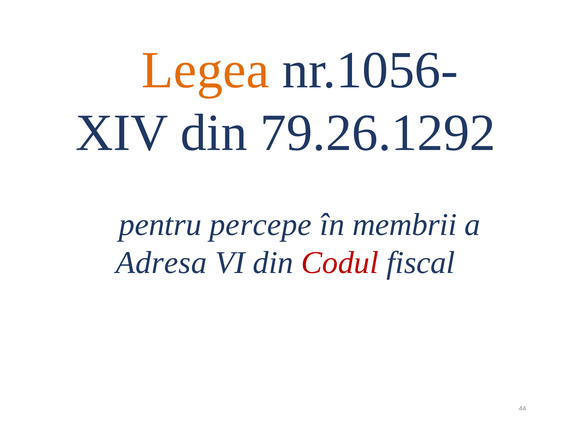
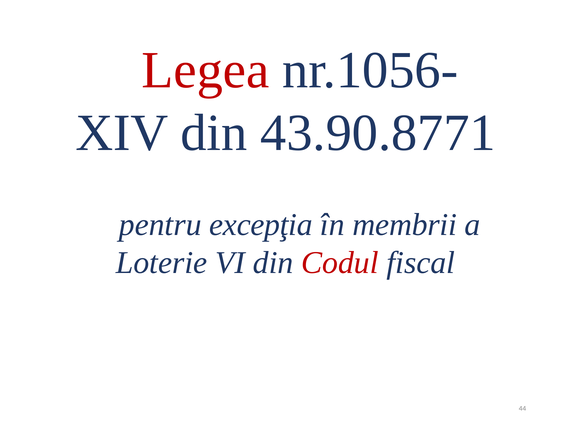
Legea colour: orange -> red (205, 70)
79.26.1292: 79.26.1292 -> 43.90.8771 (378, 133)
percepe: percepe -> excepţia (261, 225)
Adresa: Adresa -> Loterie (162, 263)
